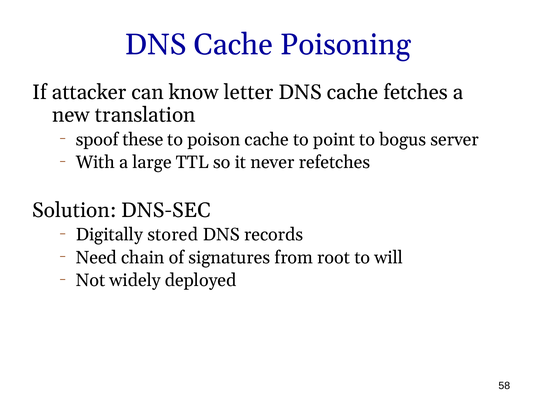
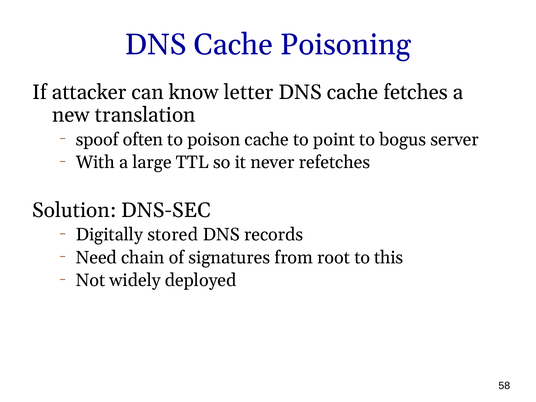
these: these -> often (143, 139)
will: will -> this (389, 258)
